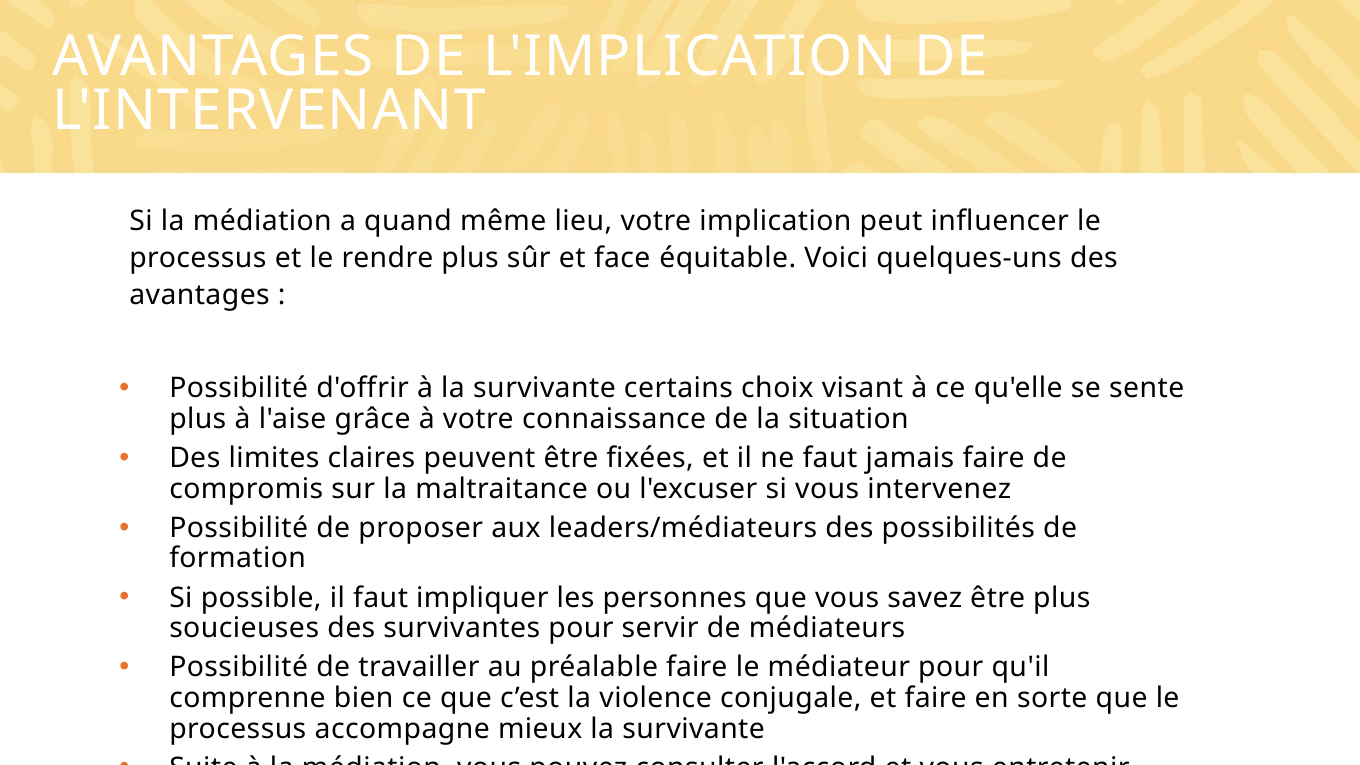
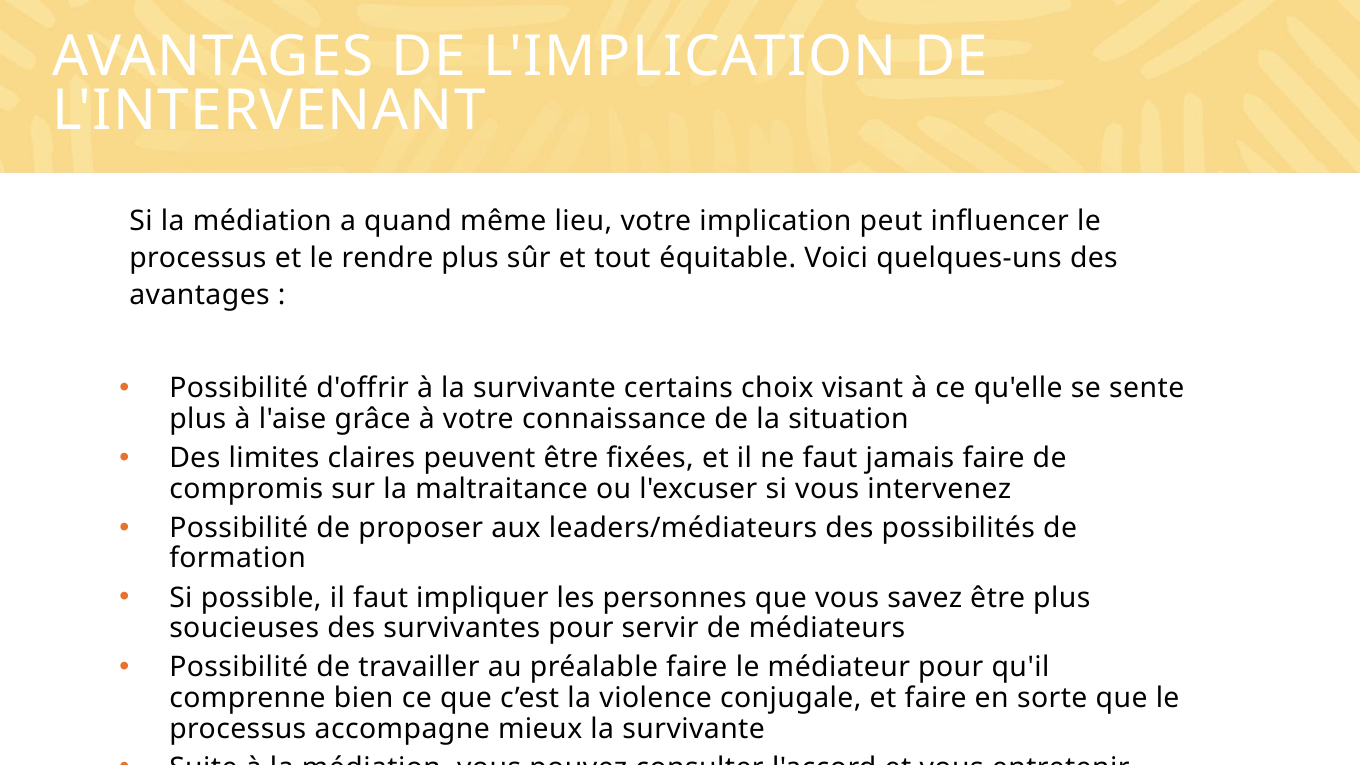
face: face -> tout (622, 258)
